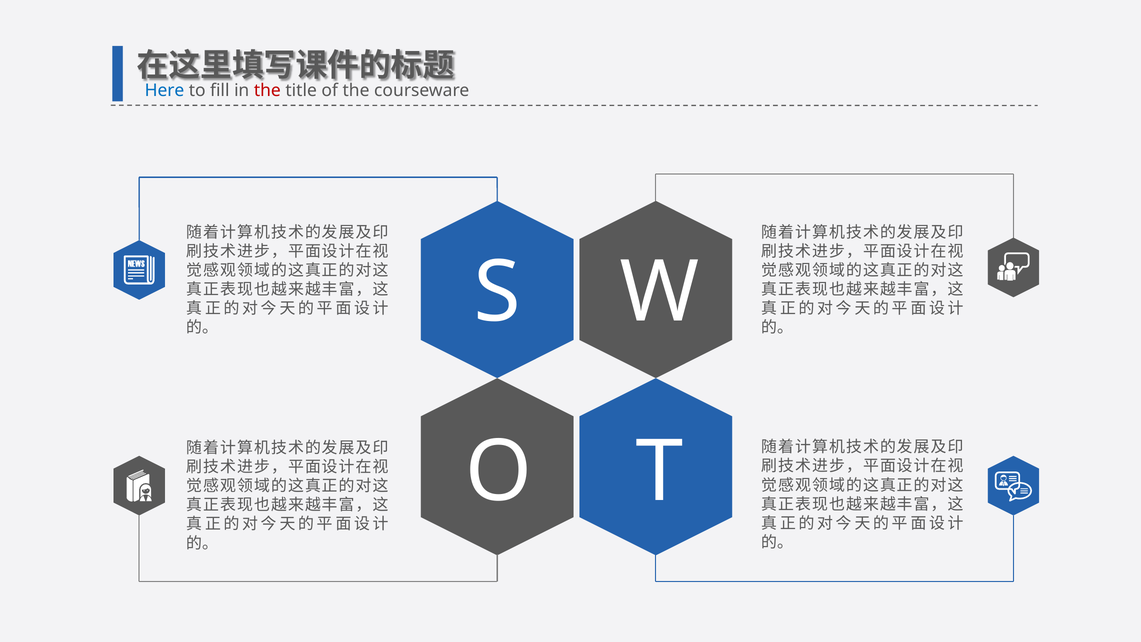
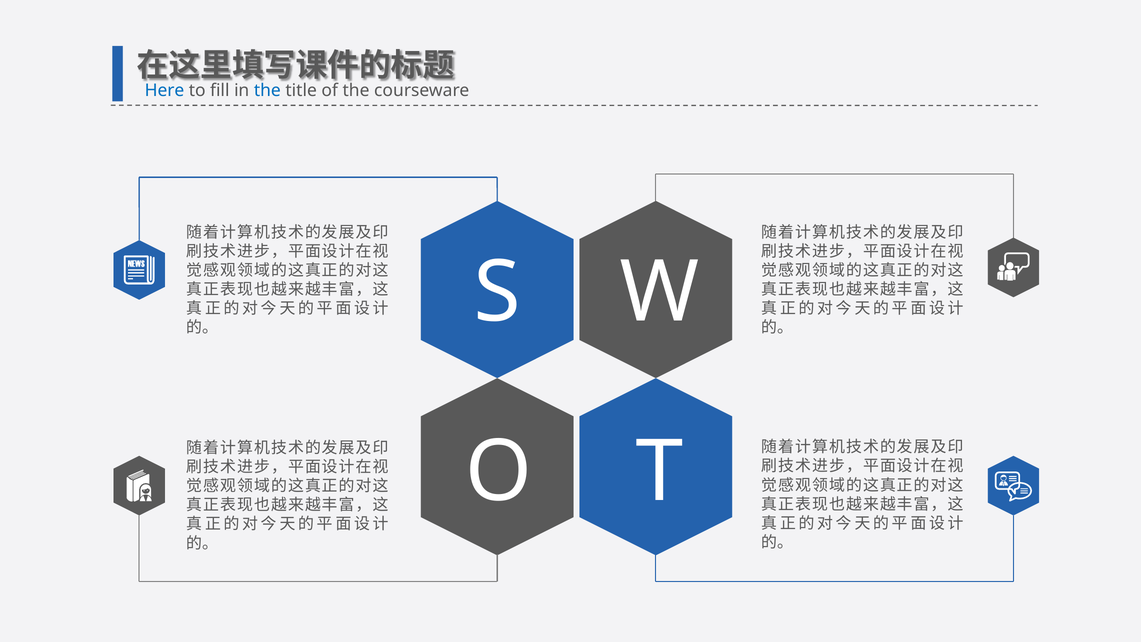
the colour: red -> blue (267, 91)
